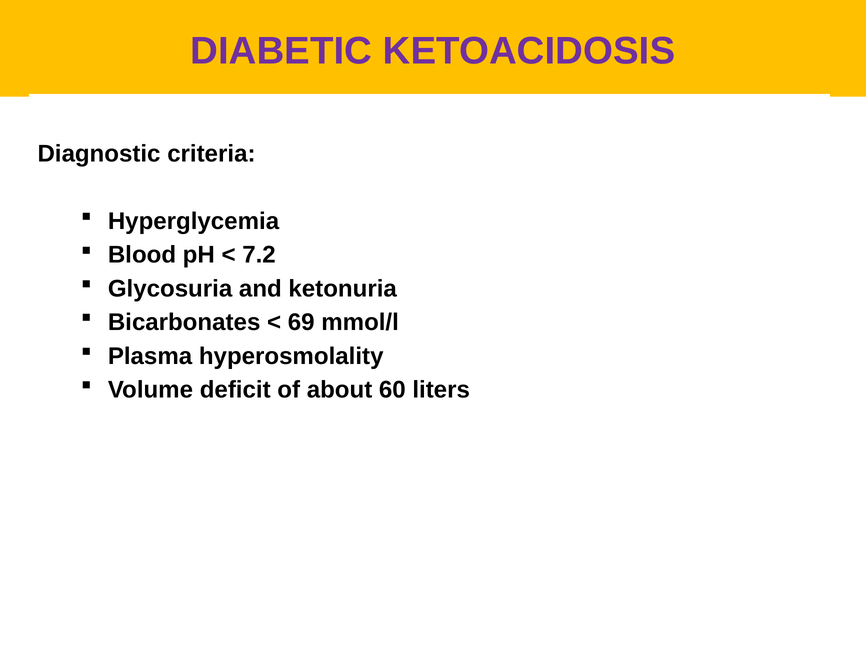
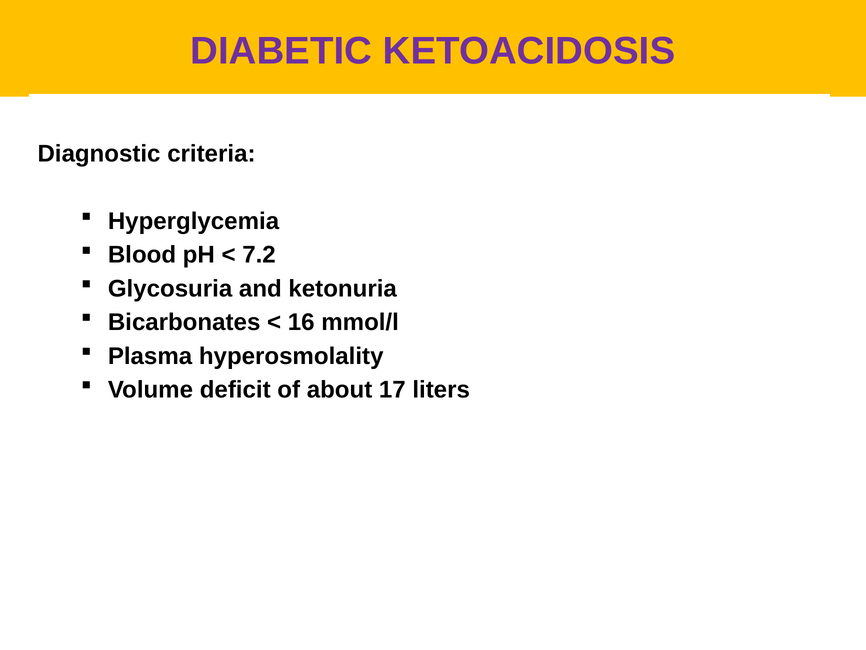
69: 69 -> 16 (301, 322)
60: 60 -> 17 (392, 390)
